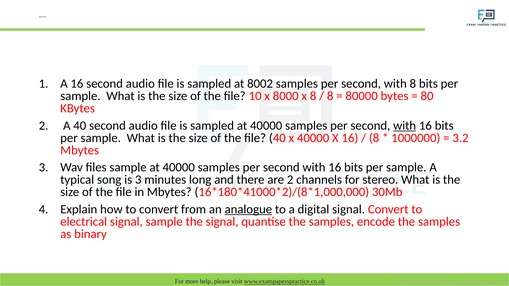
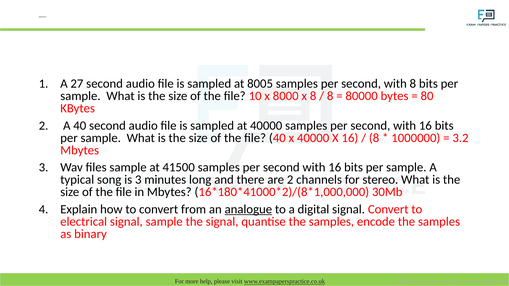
A 16: 16 -> 27 (77, 84)
8002: 8002 -> 8005 (260, 84)
with underline: present -> none (405, 126)
sample at 40000: 40000 -> 41500 (179, 168)
